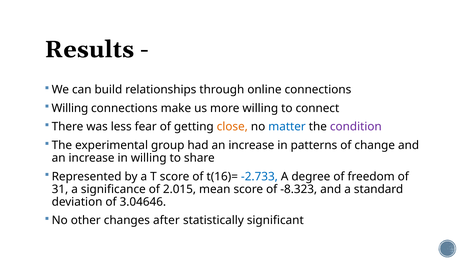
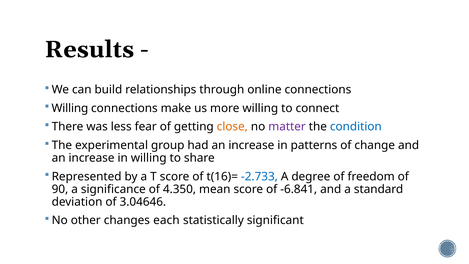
matter colour: blue -> purple (287, 127)
condition colour: purple -> blue (356, 127)
31: 31 -> 90 (60, 189)
2.015: 2.015 -> 4.350 (179, 189)
-8.323: -8.323 -> -6.841 (299, 189)
after: after -> each (166, 220)
